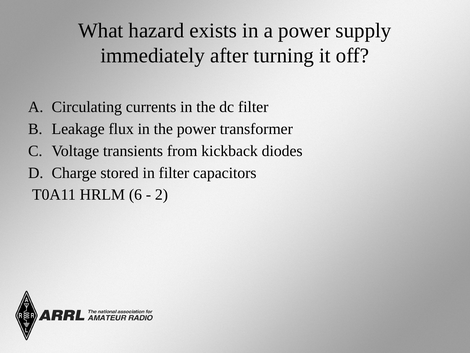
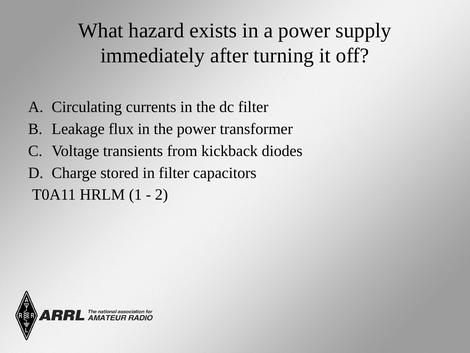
6: 6 -> 1 (135, 195)
